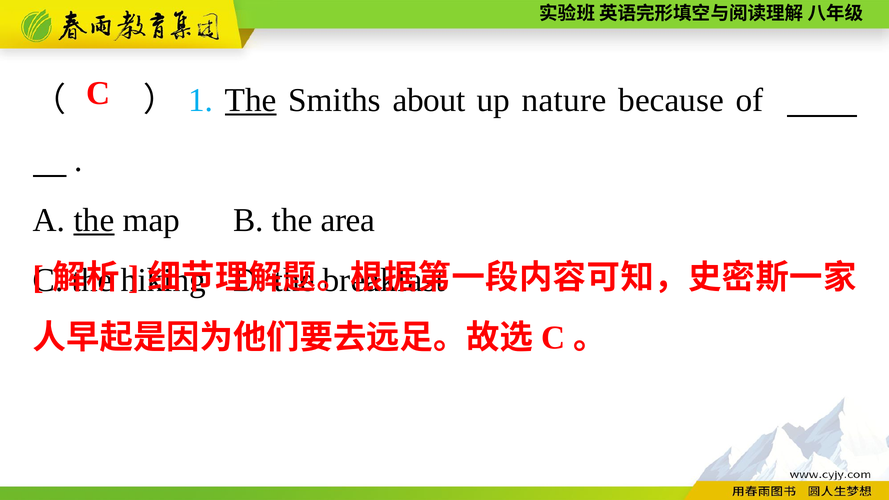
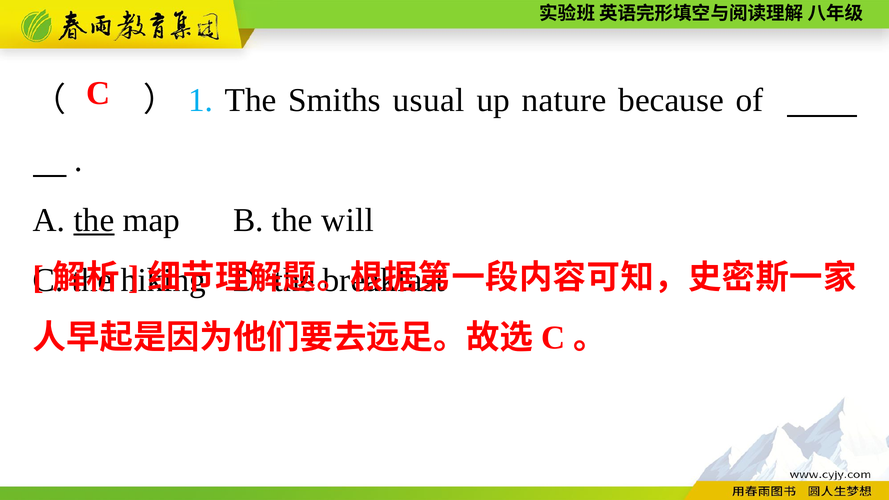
The underline: present -> none (251, 100)
about: about -> usual (429, 100)
area: area -> will (348, 220)
